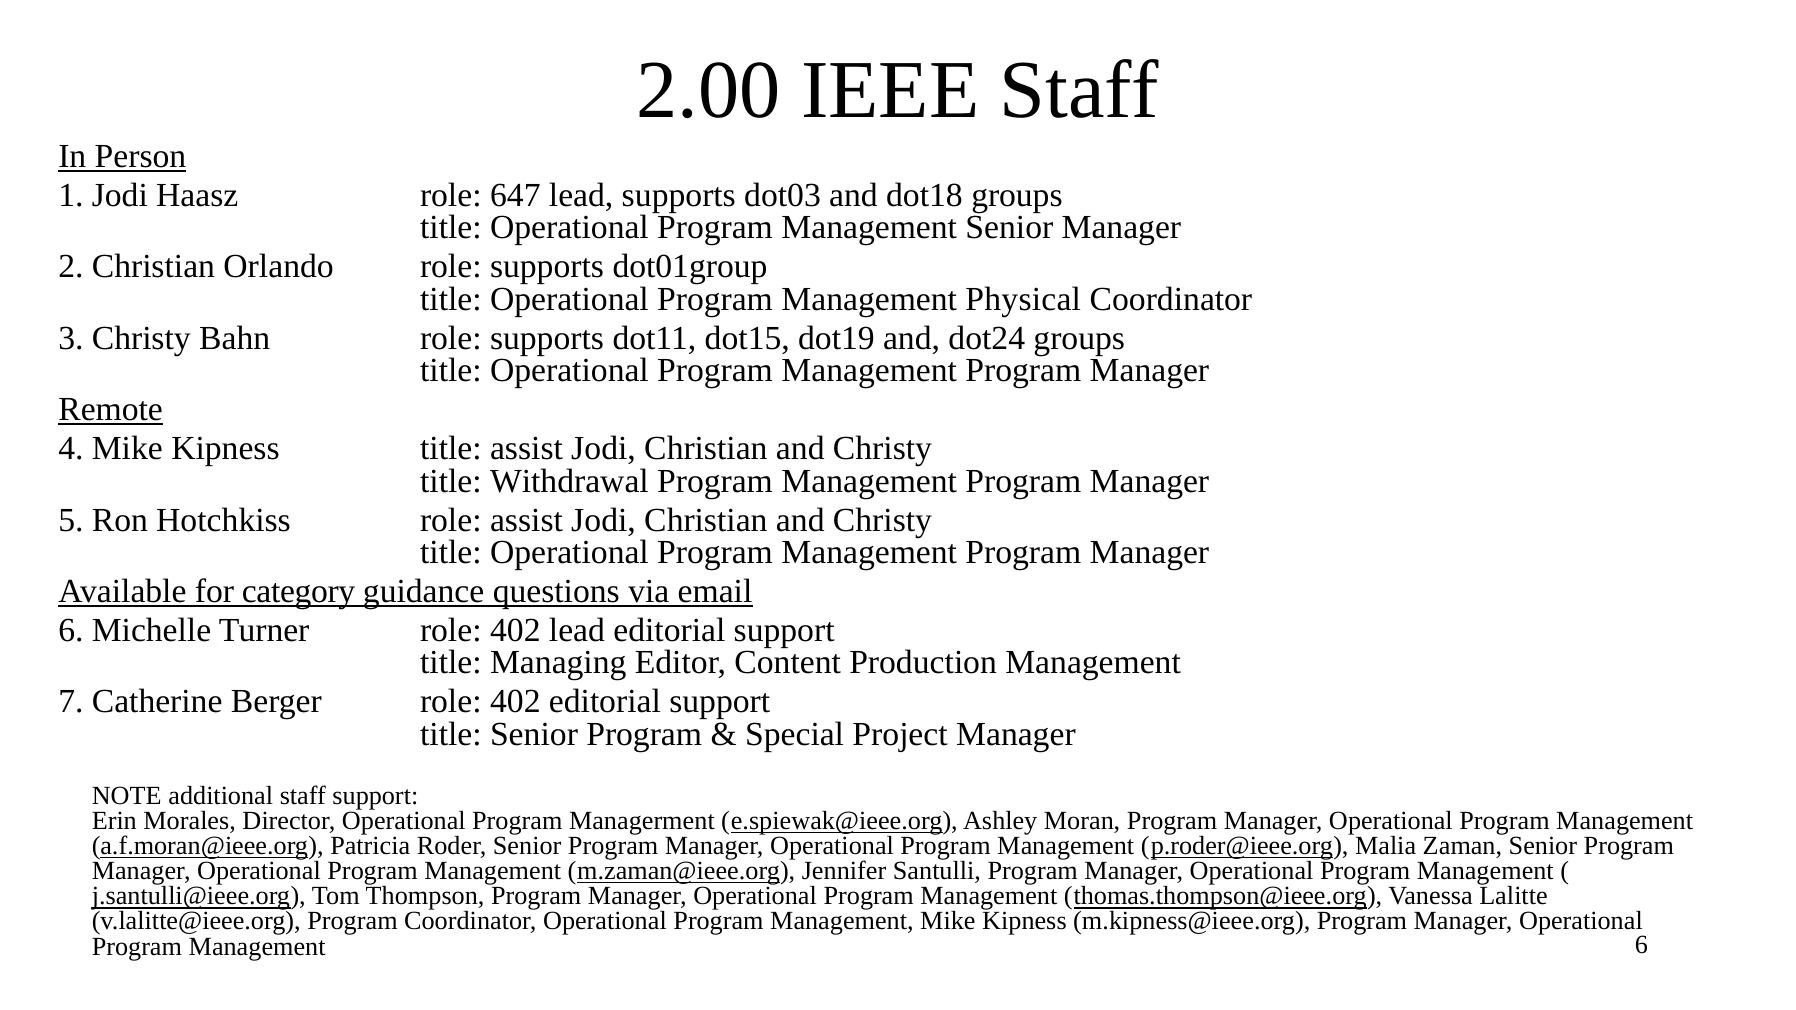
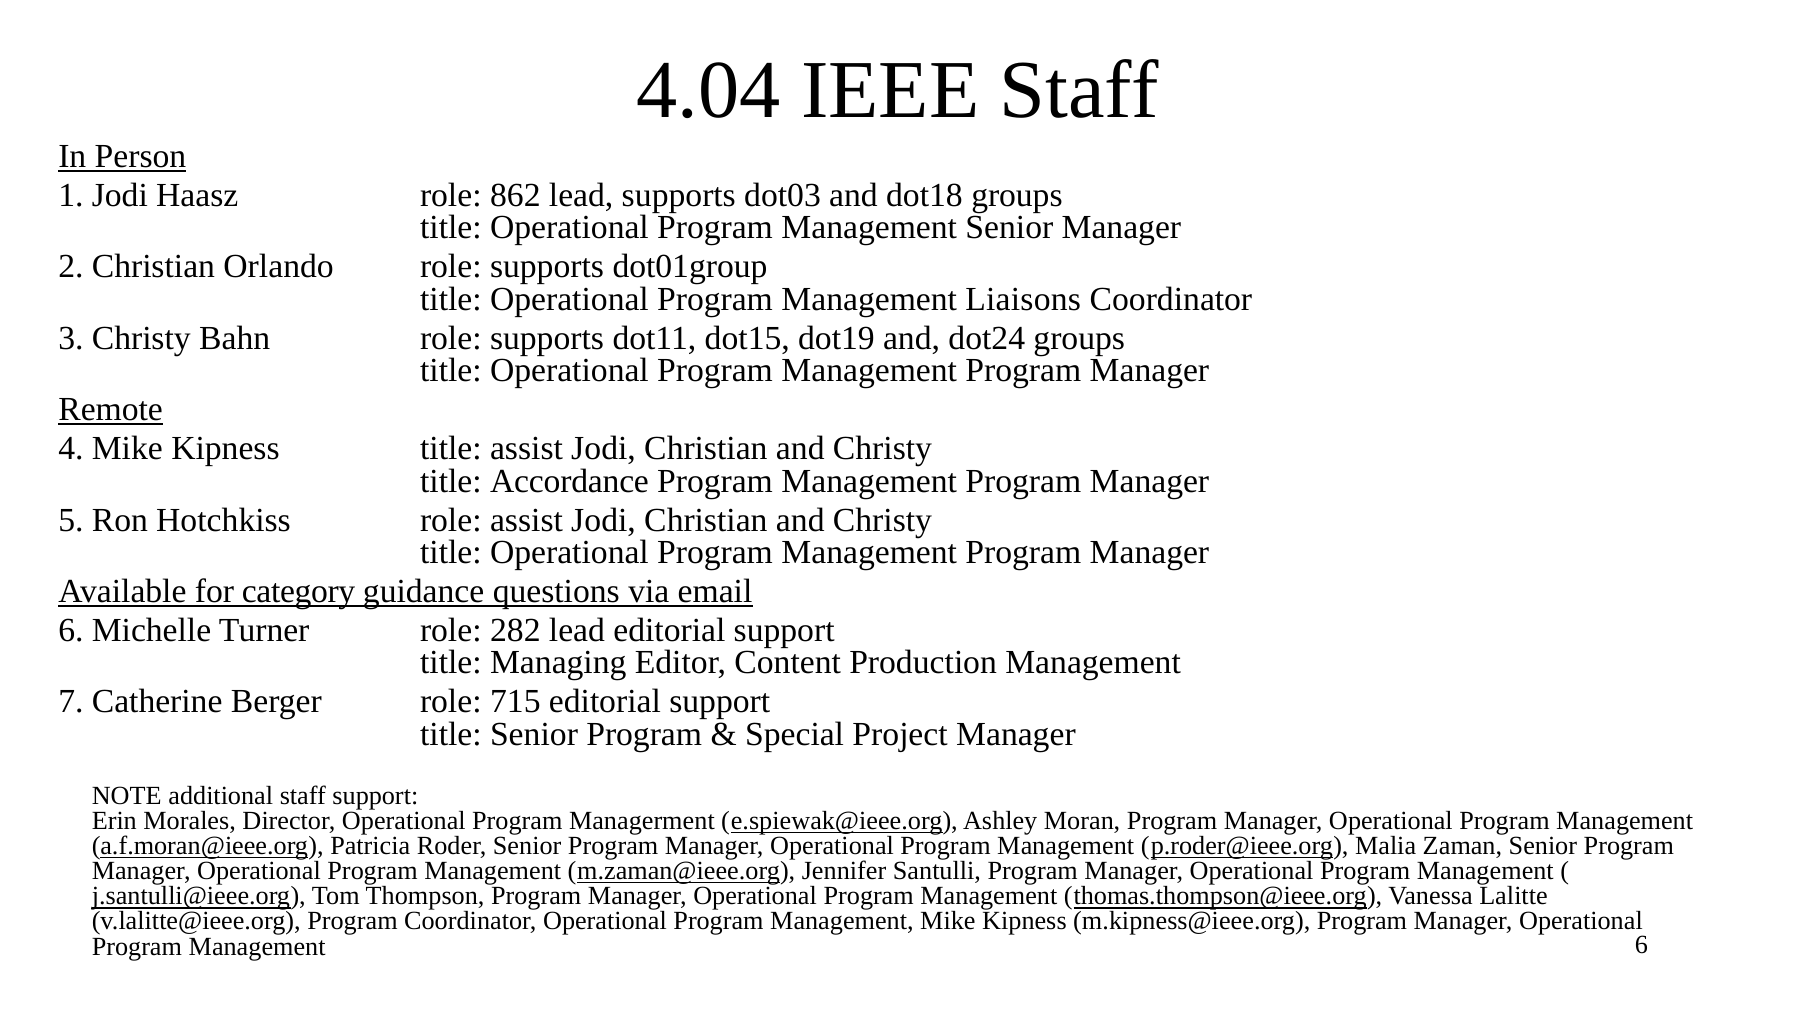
2.00: 2.00 -> 4.04 (709, 90)
647: 647 -> 862 (515, 195)
Physical: Physical -> Liaisons (1023, 299)
Withdrawal: Withdrawal -> Accordance (570, 481)
Turner role 402: 402 -> 282 (515, 631)
Berger role 402: 402 -> 715 (515, 702)
